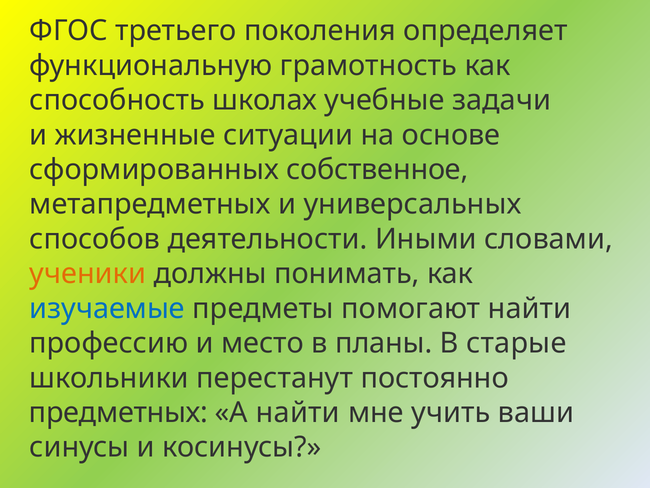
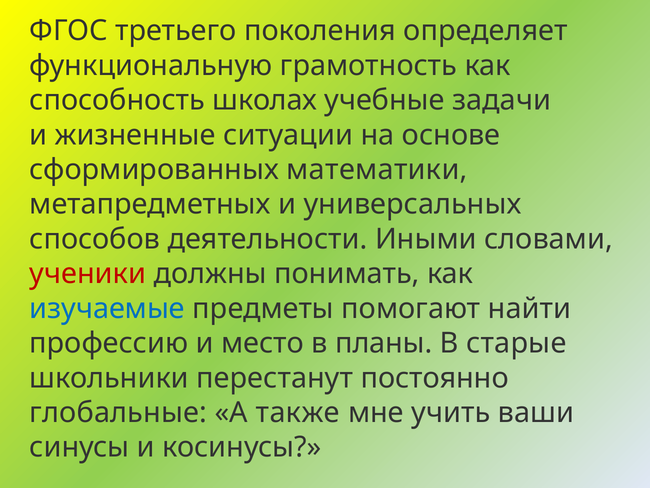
собственное: собственное -> математики (377, 170)
ученики colour: orange -> red (88, 274)
предметных: предметных -> глобальные (118, 412)
А найти: найти -> также (298, 412)
